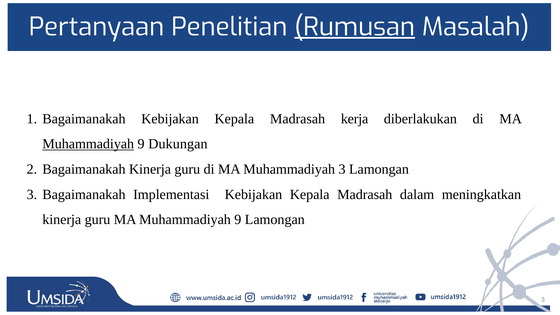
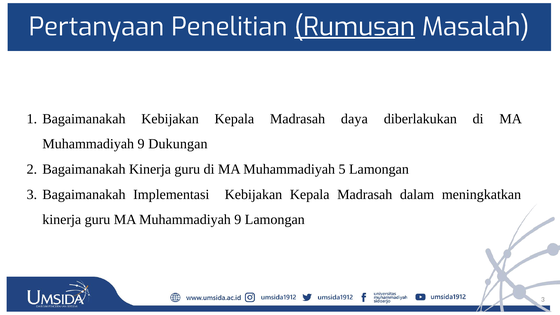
kerja: kerja -> daya (354, 119)
Muhammadiyah underline: present -> none (88, 144)
Muhammadiyah 3: 3 -> 5 (342, 169)
